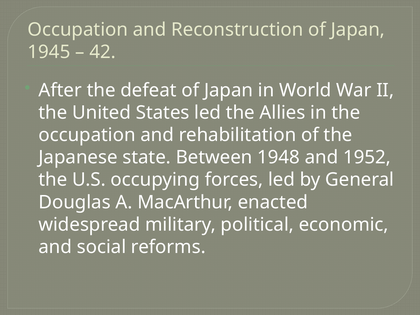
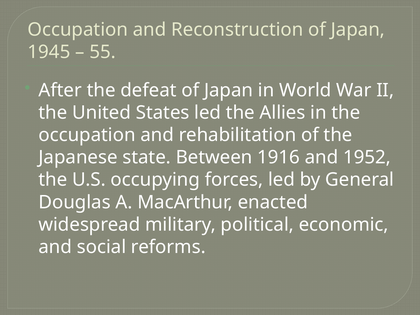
42: 42 -> 55 (103, 52)
1948: 1948 -> 1916 (279, 157)
